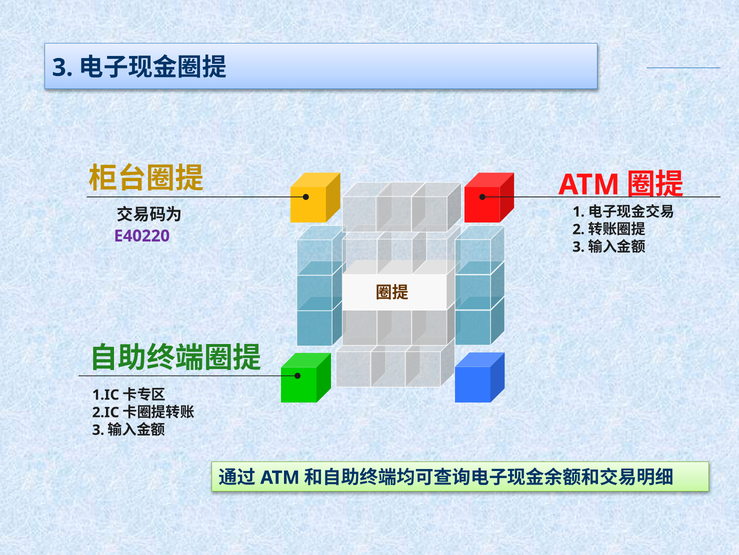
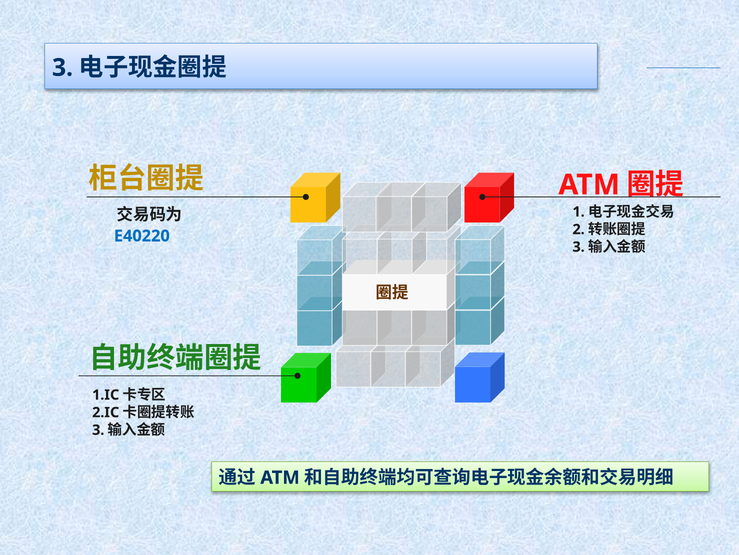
E40220 colour: purple -> blue (142, 236)
